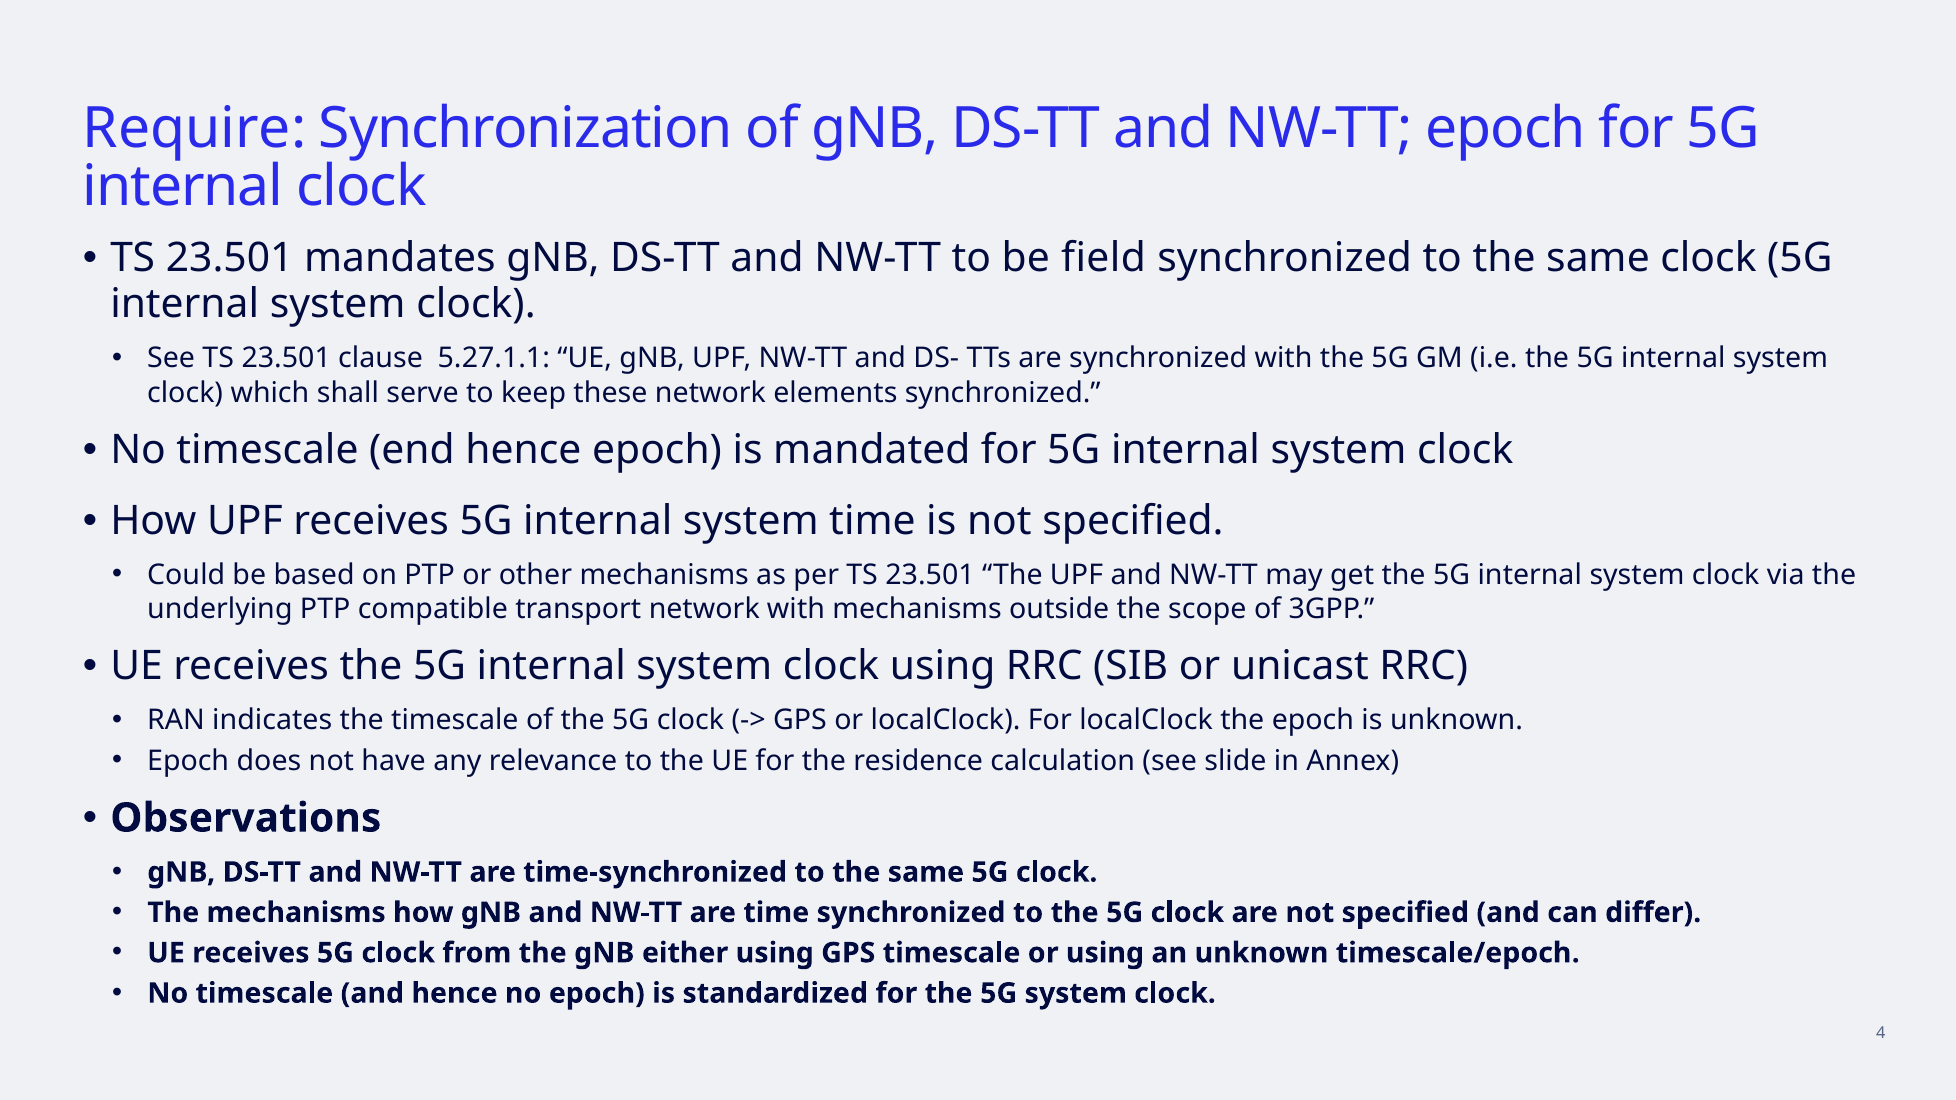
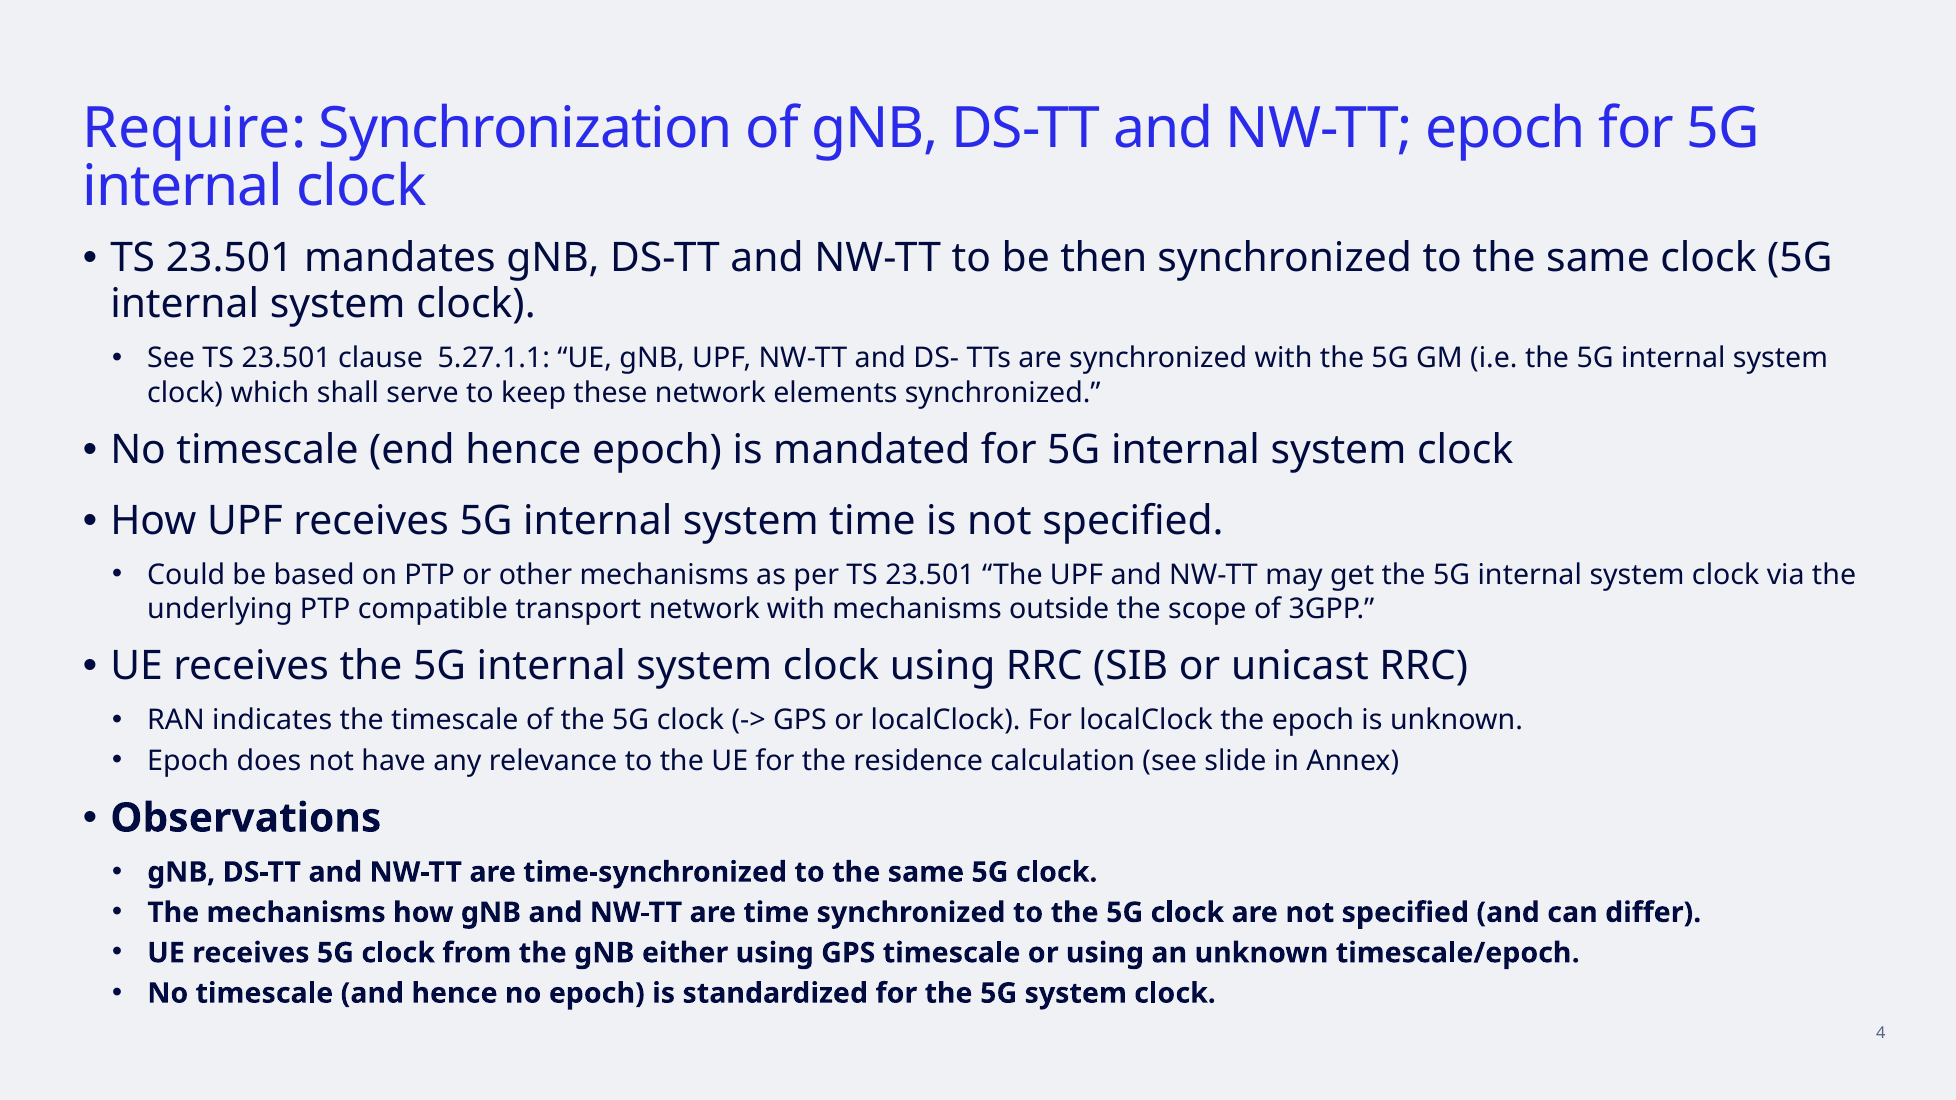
field: field -> then (1104, 258)
